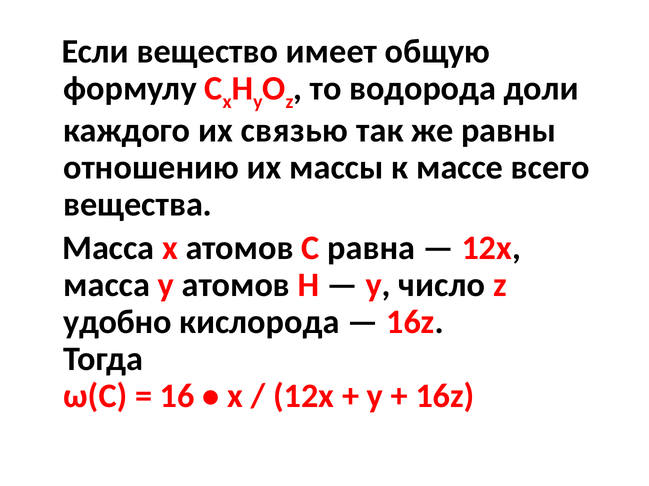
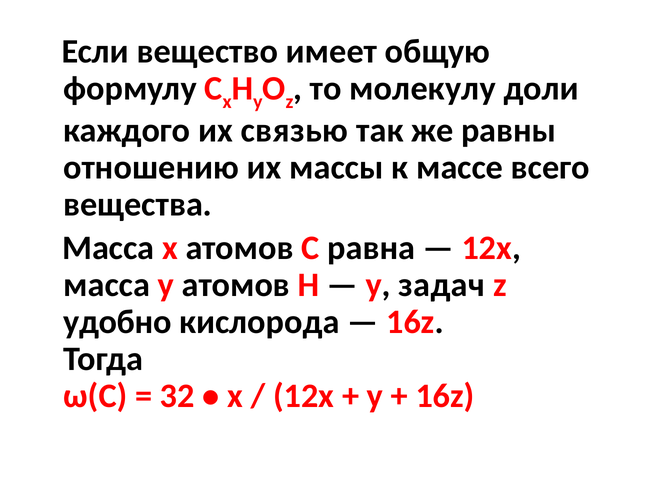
водорода: водорода -> молекулу (422, 89)
число: число -> задач (442, 286)
16: 16 -> 32 (177, 397)
